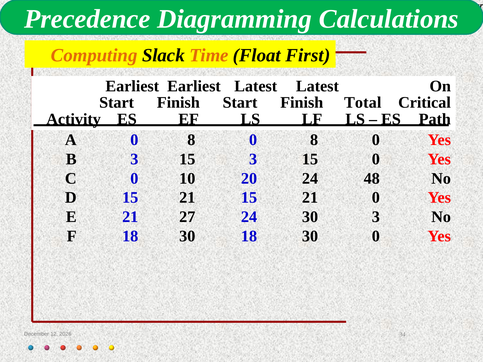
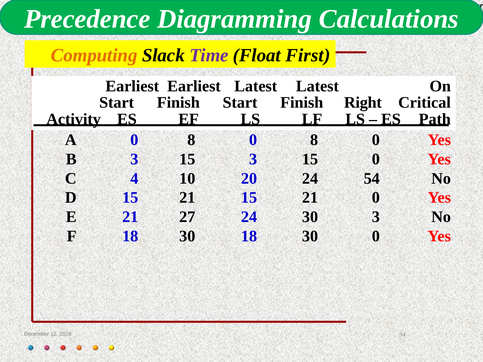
Time colour: orange -> purple (209, 55)
Total: Total -> Right (363, 103)
C 0: 0 -> 4 (134, 178)
48: 48 -> 54 (372, 178)
